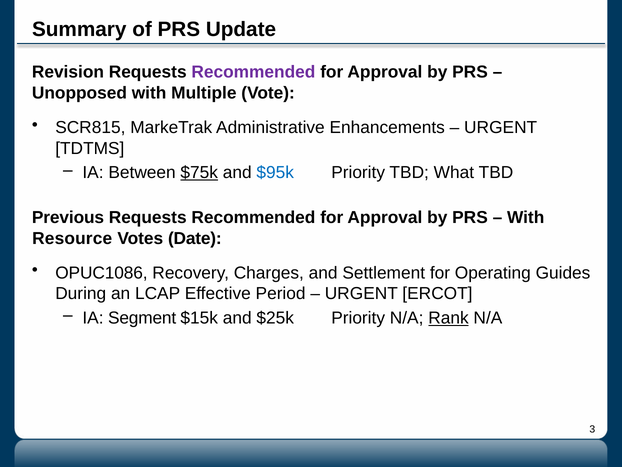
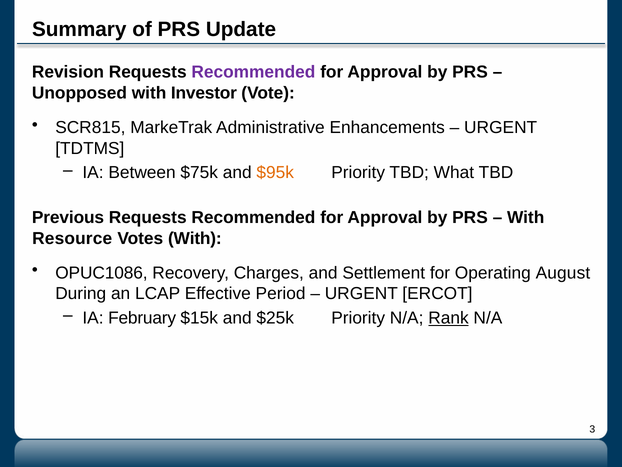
Multiple: Multiple -> Investor (204, 93)
$75k underline: present -> none (199, 172)
$95k colour: blue -> orange (275, 172)
Votes Date: Date -> With (195, 238)
Guides: Guides -> August (563, 273)
Segment: Segment -> February (142, 318)
